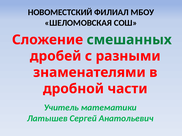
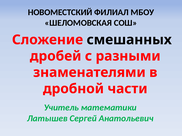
смешанных colour: green -> black (129, 40)
